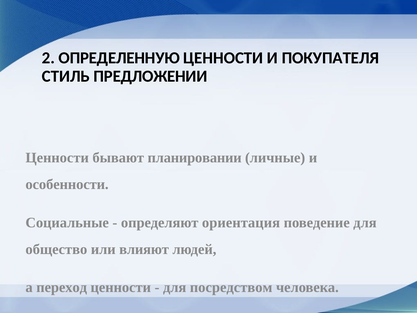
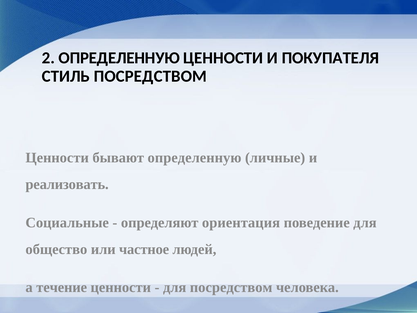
СТИЛЬ ПРЕДЛОЖЕНИИ: ПРЕДЛОЖЕНИИ -> ПОСРЕДСТВОМ (150, 76)
бывают планировании: планировании -> определенную (194, 158)
особенности: особенности -> реализовать (67, 184)
влияют: влияют -> частное (144, 249)
переход: переход -> течение (62, 287)
